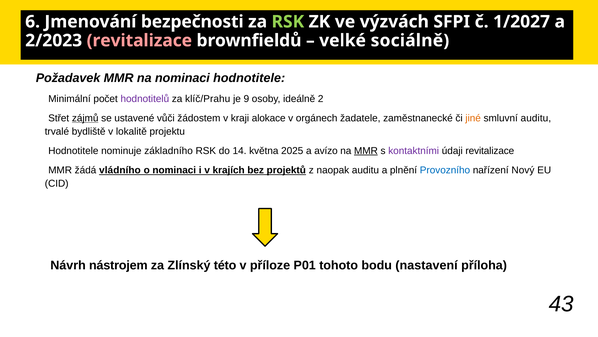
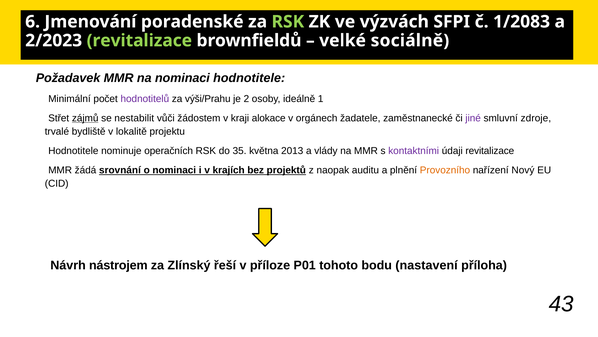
bezpečnosti: bezpečnosti -> poradenské (192, 22)
1/2027: 1/2027 -> 1/2083 (522, 22)
revitalizace colour: pink -> light green (139, 40)
klíč/Prahu: klíč/Prahu -> výši/Prahu (208, 99)
9: 9 -> 2 (246, 99)
2: 2 -> 1 (321, 99)
ustavené: ustavené -> nestabilit (134, 118)
jiné colour: orange -> purple (473, 118)
smluvní auditu: auditu -> zdroje (536, 118)
základního: základního -> operačních (169, 151)
14: 14 -> 35 (240, 151)
2025: 2025 -> 2013 (292, 151)
avízo: avízo -> vlády (326, 151)
MMR underline: present -> none (366, 151)
vládního: vládního -> srovnání (120, 170)
Provozního colour: blue -> orange (445, 170)
této: této -> řeší (225, 265)
